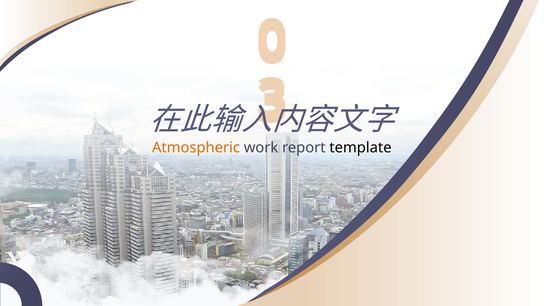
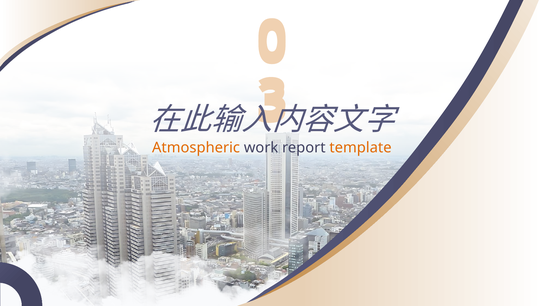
template colour: black -> orange (360, 148)
